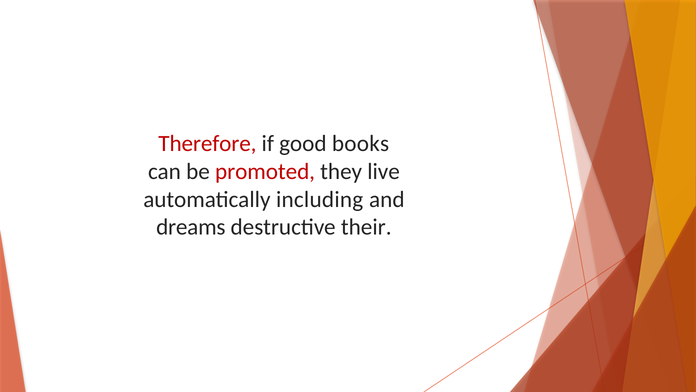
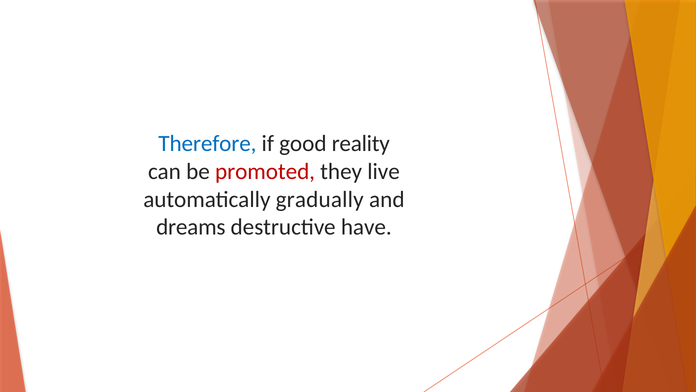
Therefore colour: red -> blue (207, 144)
books: books -> reality (361, 144)
including: including -> gradually (320, 199)
their: their -> have (366, 227)
